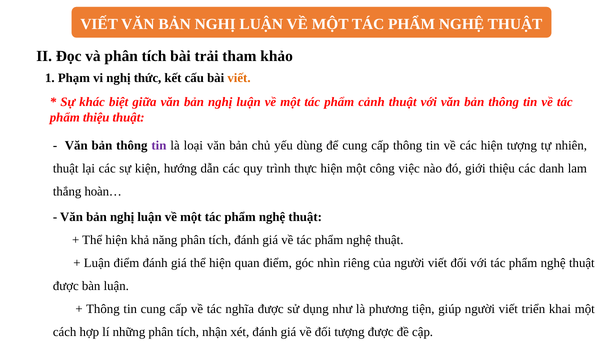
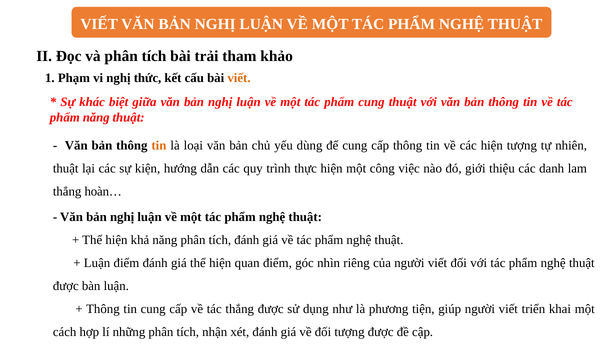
phẩm cảnh: cảnh -> cung (371, 102)
phẩm thiệu: thiệu -> năng (96, 118)
tin colour: purple -> orange (159, 146)
tác nghĩa: nghĩa -> thắng (240, 309)
